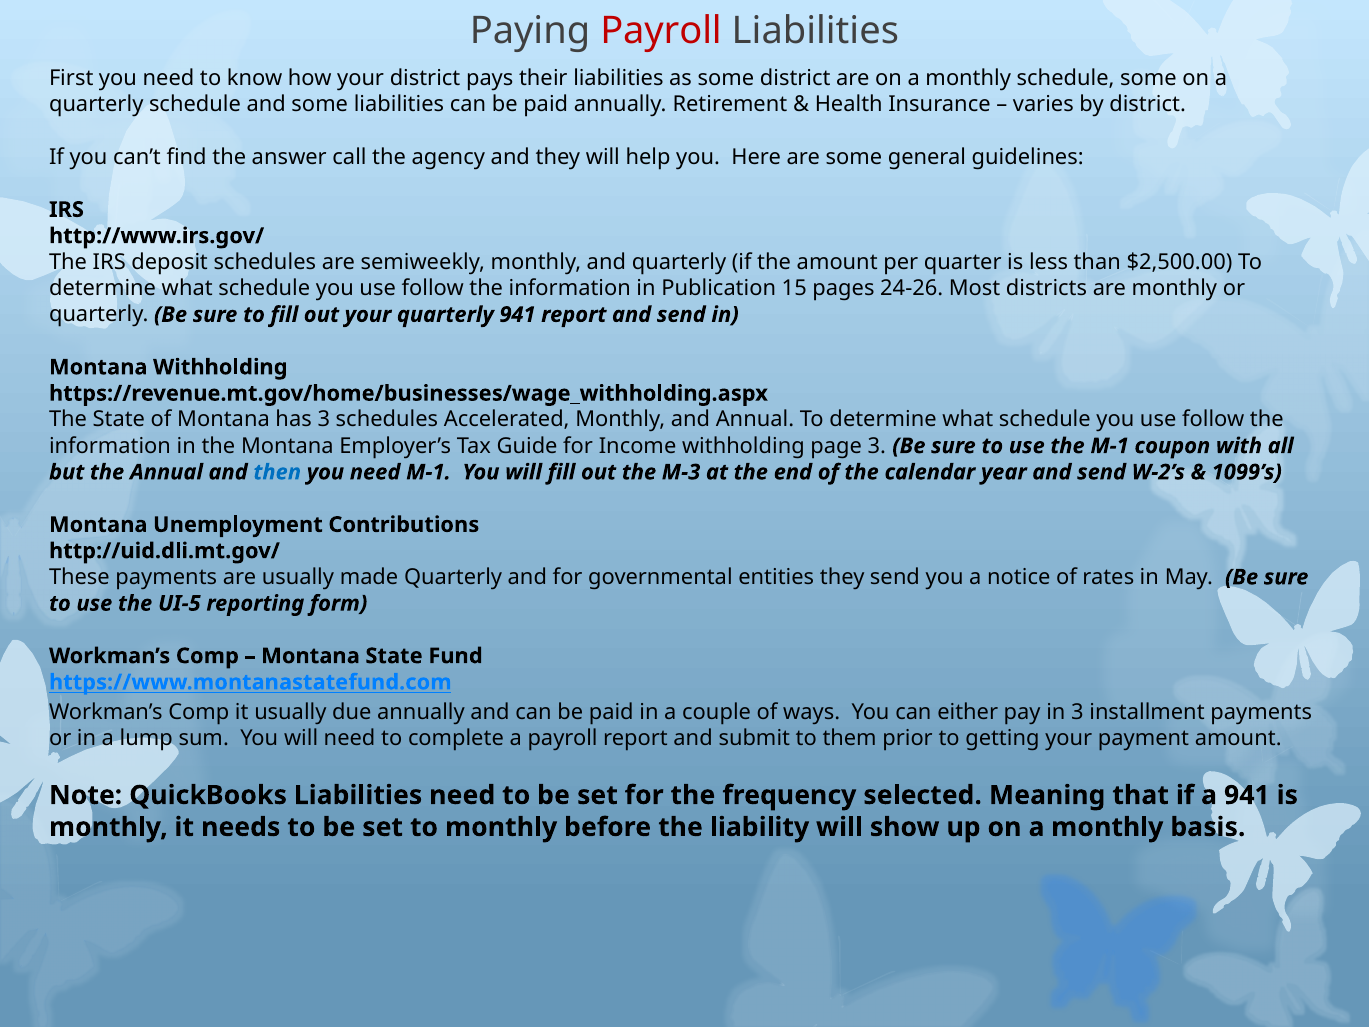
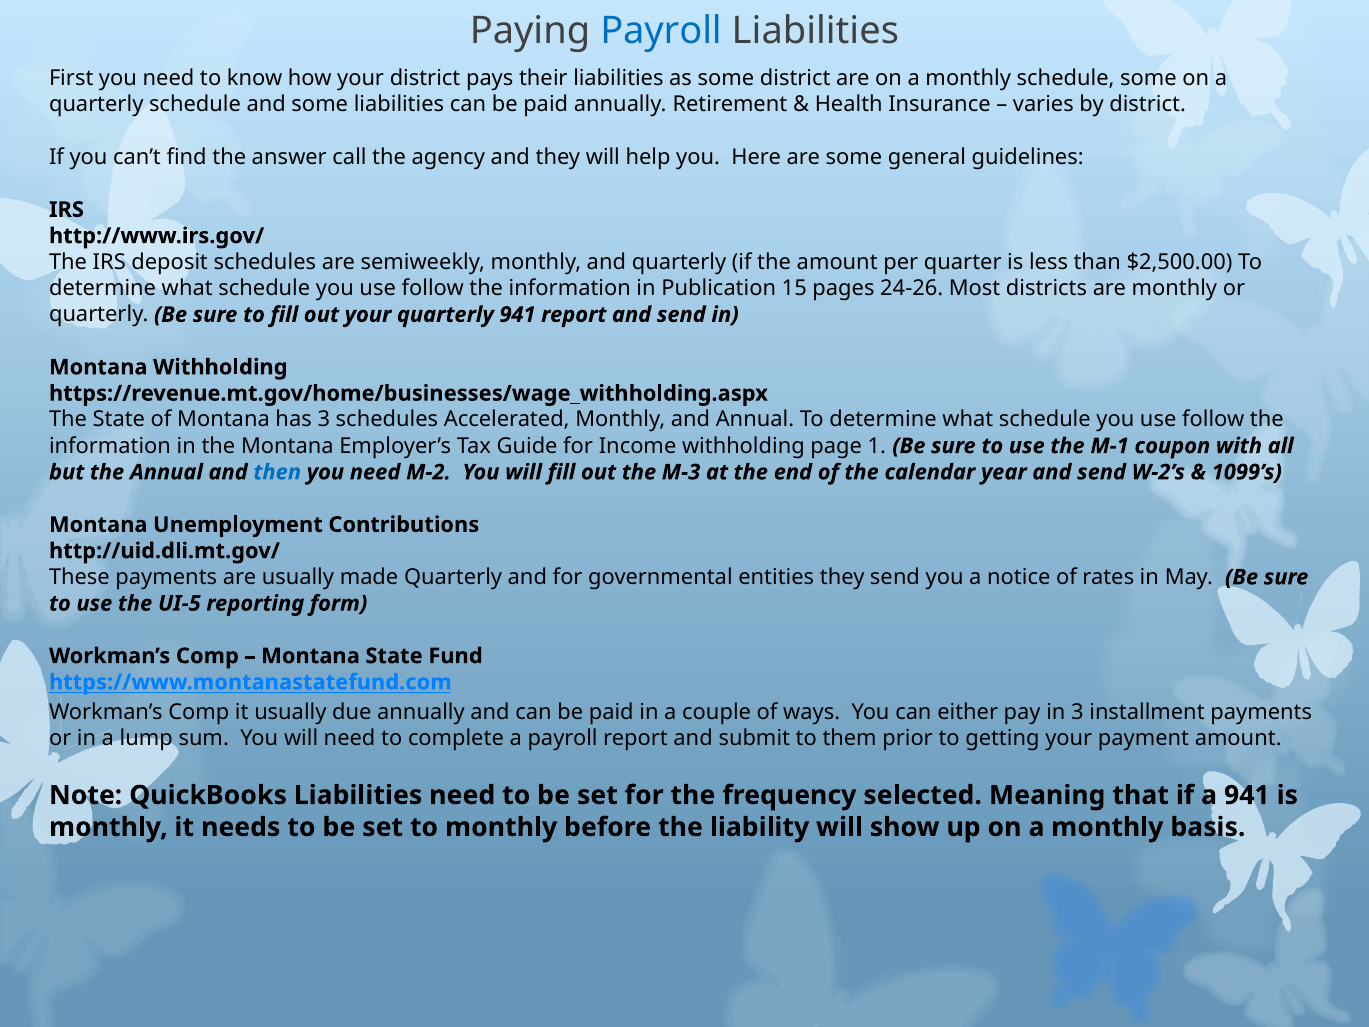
Payroll colour: red -> blue (661, 31)
page 3: 3 -> 1 (877, 446)
need M-1: M-1 -> M-2 (428, 472)
